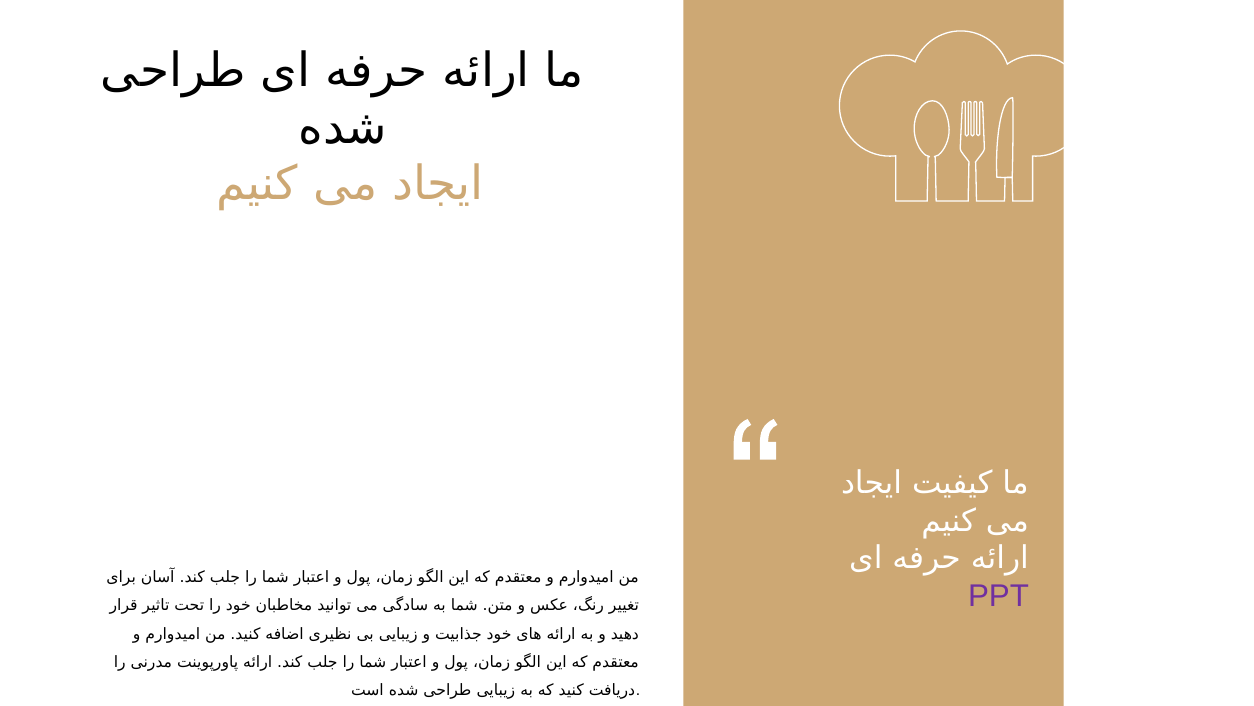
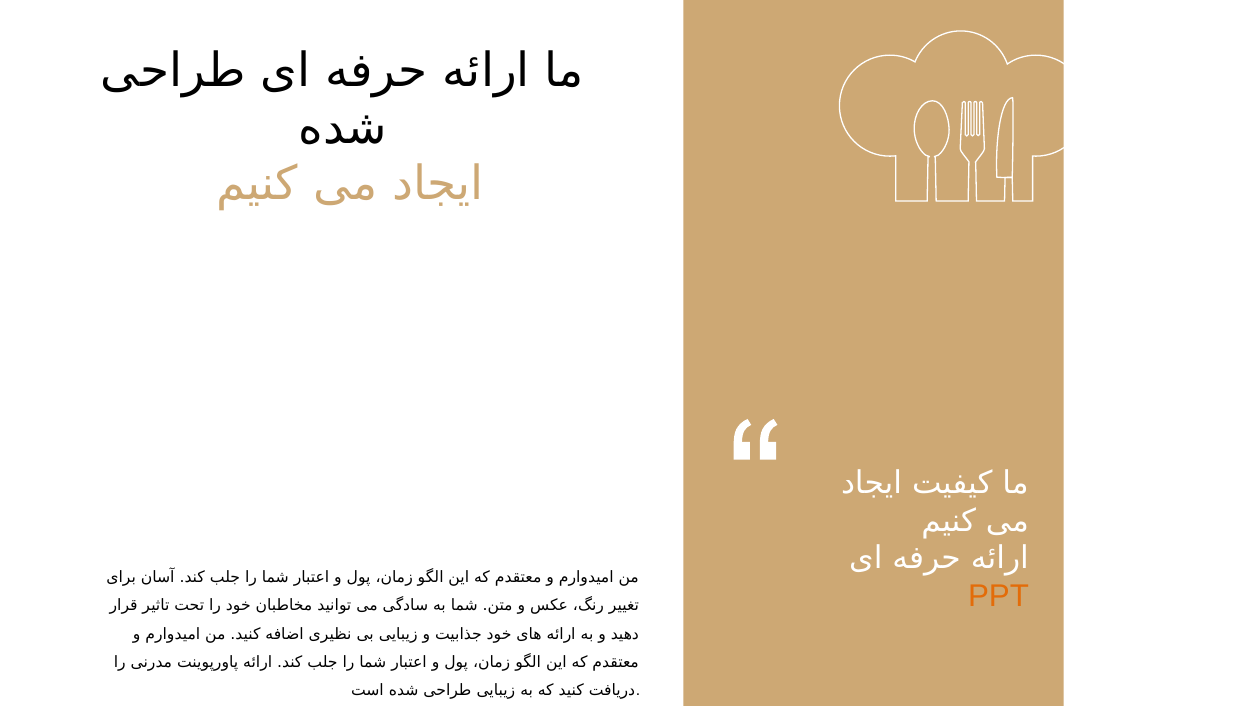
PPT colour: purple -> orange (999, 596)
